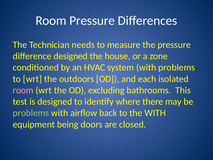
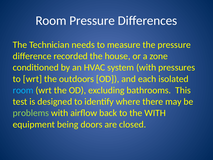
difference designed: designed -> recorded (71, 56)
with problems: problems -> pressures (177, 67)
room colour: pink -> light blue (23, 90)
